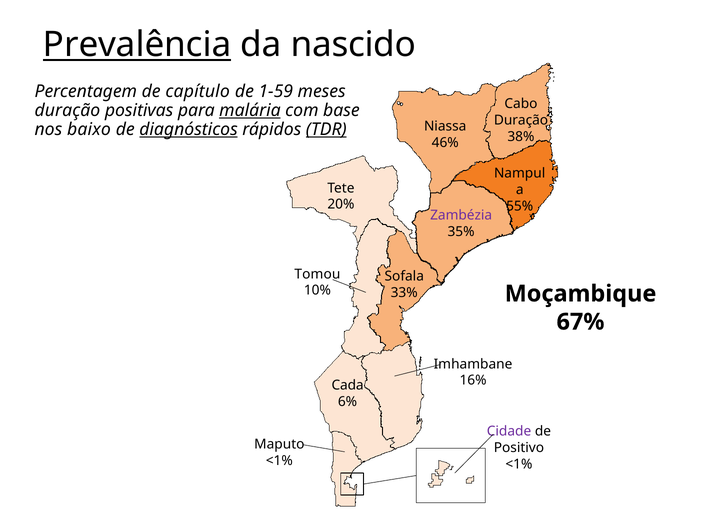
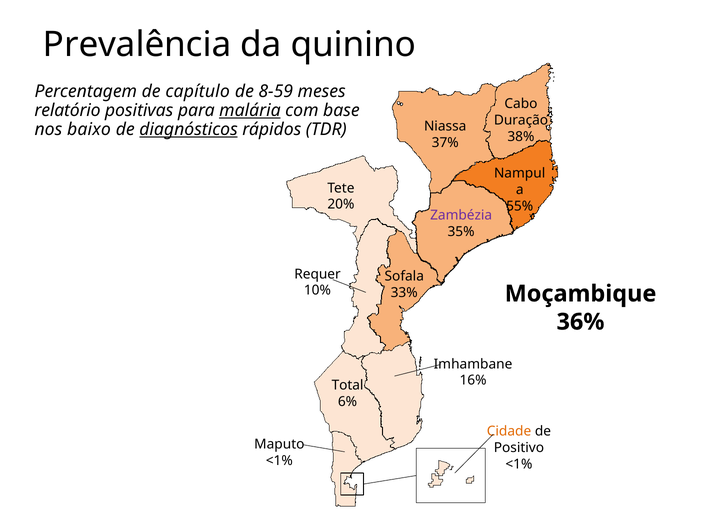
Prevalência underline: present -> none (137, 45)
nascido: nascido -> quinino (353, 45)
1-59: 1-59 -> 8-59 (276, 91)
duração: duração -> relatório (68, 110)
TDR underline: present -> none (326, 129)
46%: 46% -> 37% (445, 143)
Tomou: Tomou -> Requer (318, 274)
67%: 67% -> 36% (580, 322)
Cada: Cada -> Total (348, 385)
Cidade colour: purple -> orange (509, 431)
